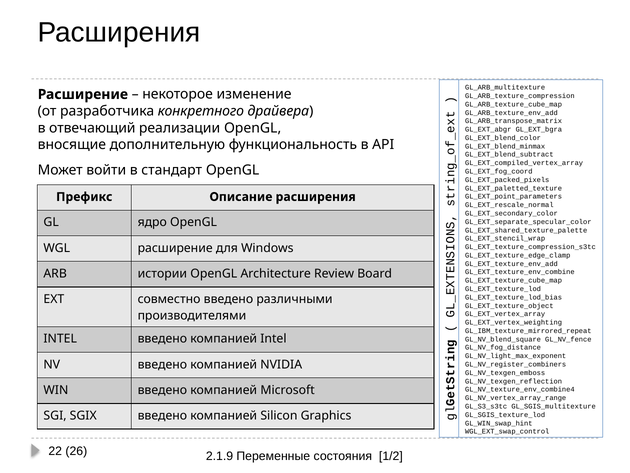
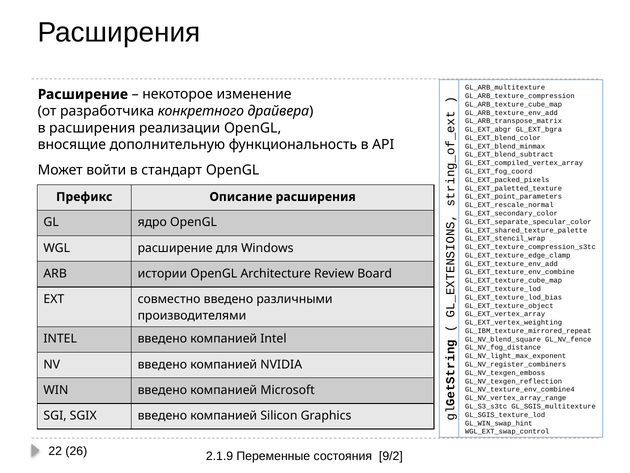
в отвечающий: отвечающий -> расширения (92, 128)
1/2: 1/2 -> 9/2 (391, 456)
